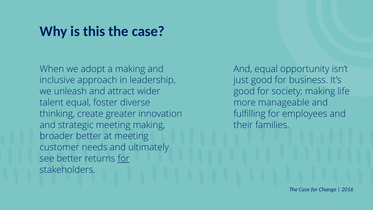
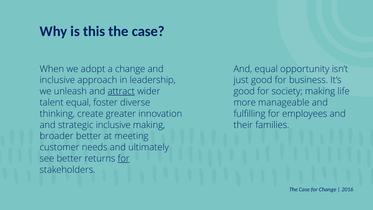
a making: making -> change (130, 69)
attract underline: none -> present (121, 91)
strategic meeting: meeting -> inclusive (113, 125)
